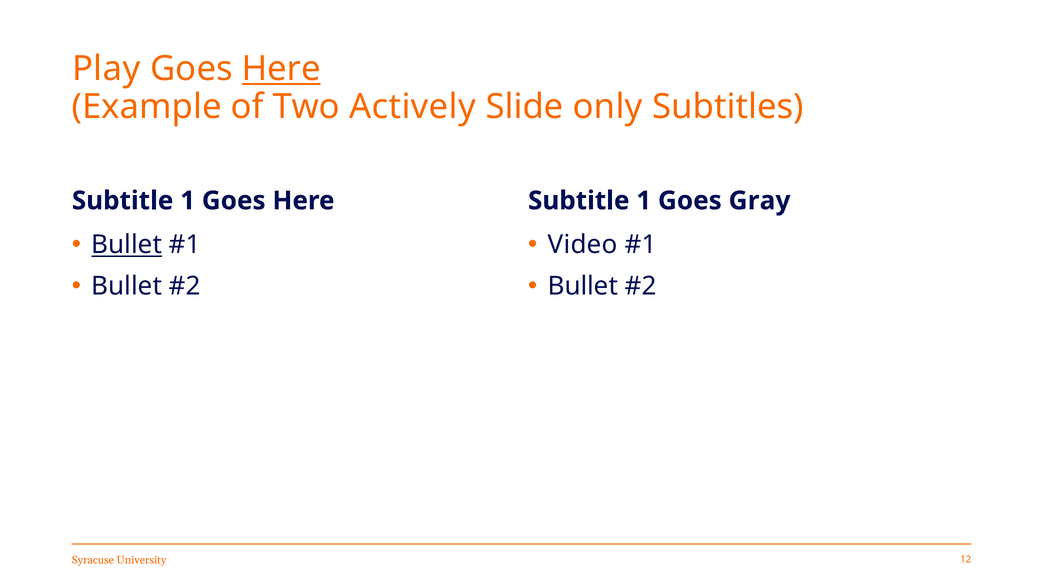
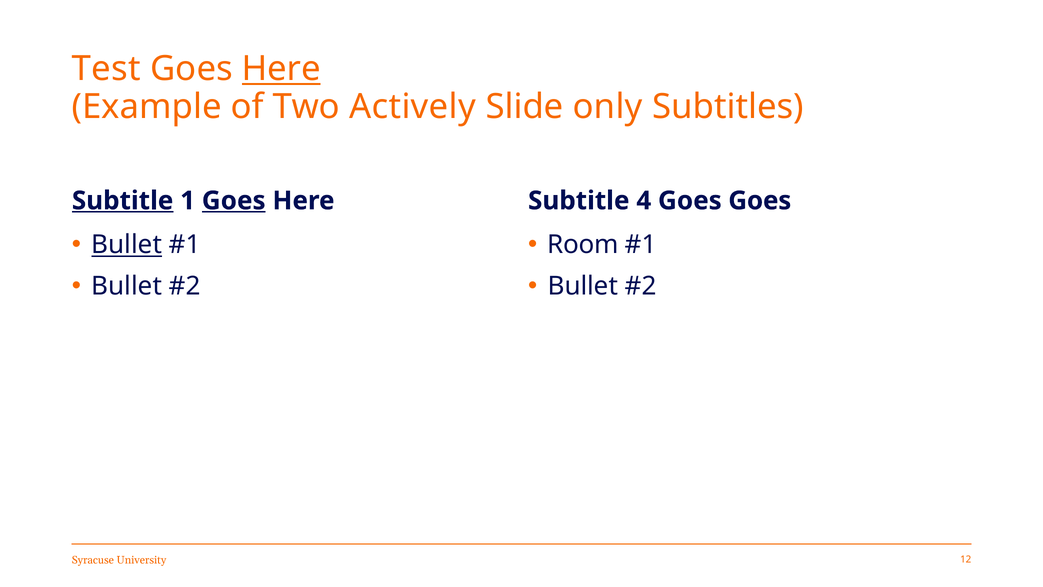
Play: Play -> Test (106, 69)
Subtitle underline: none -> present (123, 201)
Goes underline: none -> present (234, 201)
1: 1 -> 4 (644, 201)
Goes Gray: Gray -> Goes (760, 201)
Video: Video -> Room (583, 245)
